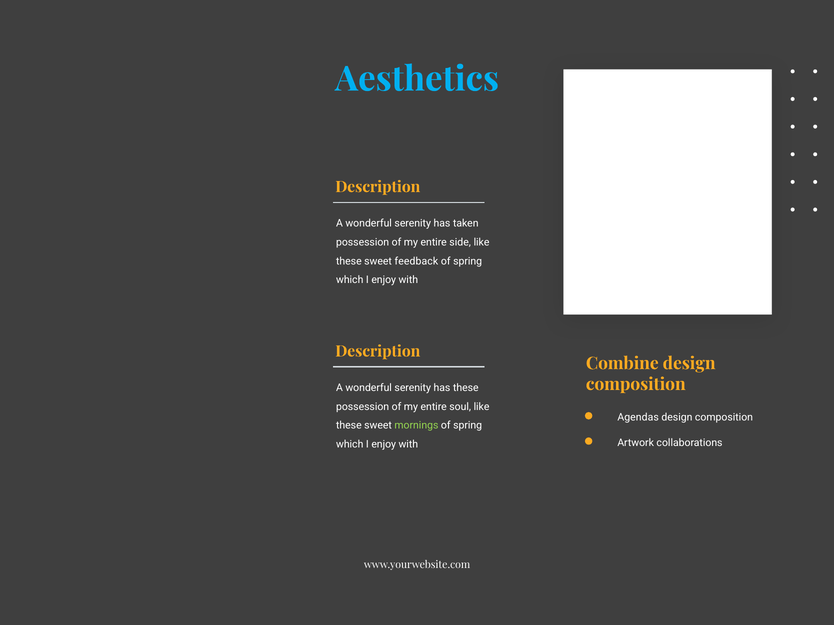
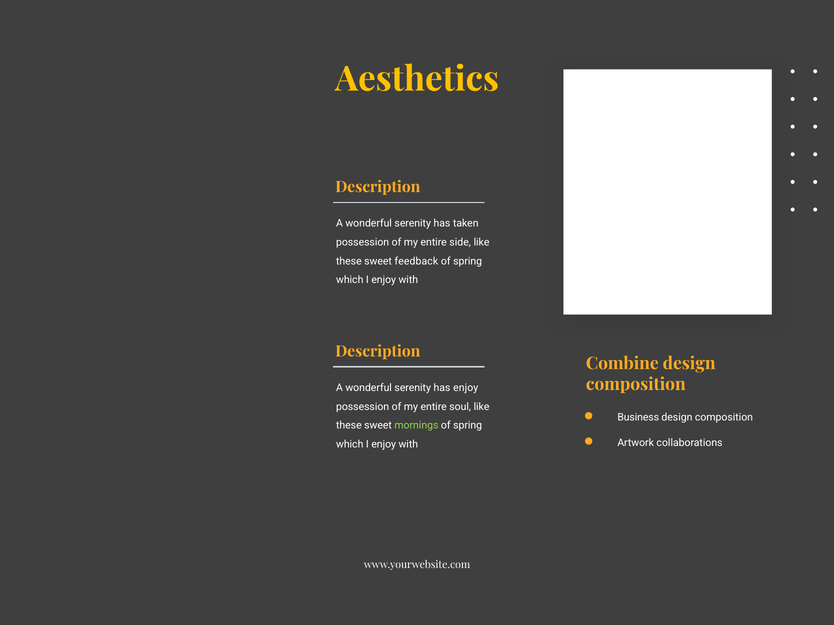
Aesthetics colour: light blue -> yellow (417, 79)
has these: these -> enjoy (466, 388)
Agendas: Agendas -> Business (638, 418)
